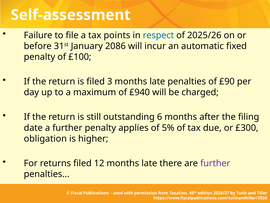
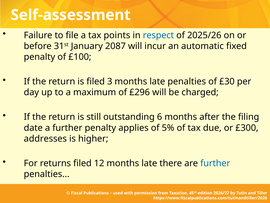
2086: 2086 -> 2087 (115, 46)
£90: £90 -> £30 (227, 81)
£940: £940 -> £296 (140, 92)
obligation: obligation -> addresses (45, 138)
further colour: purple -> blue (215, 163)
